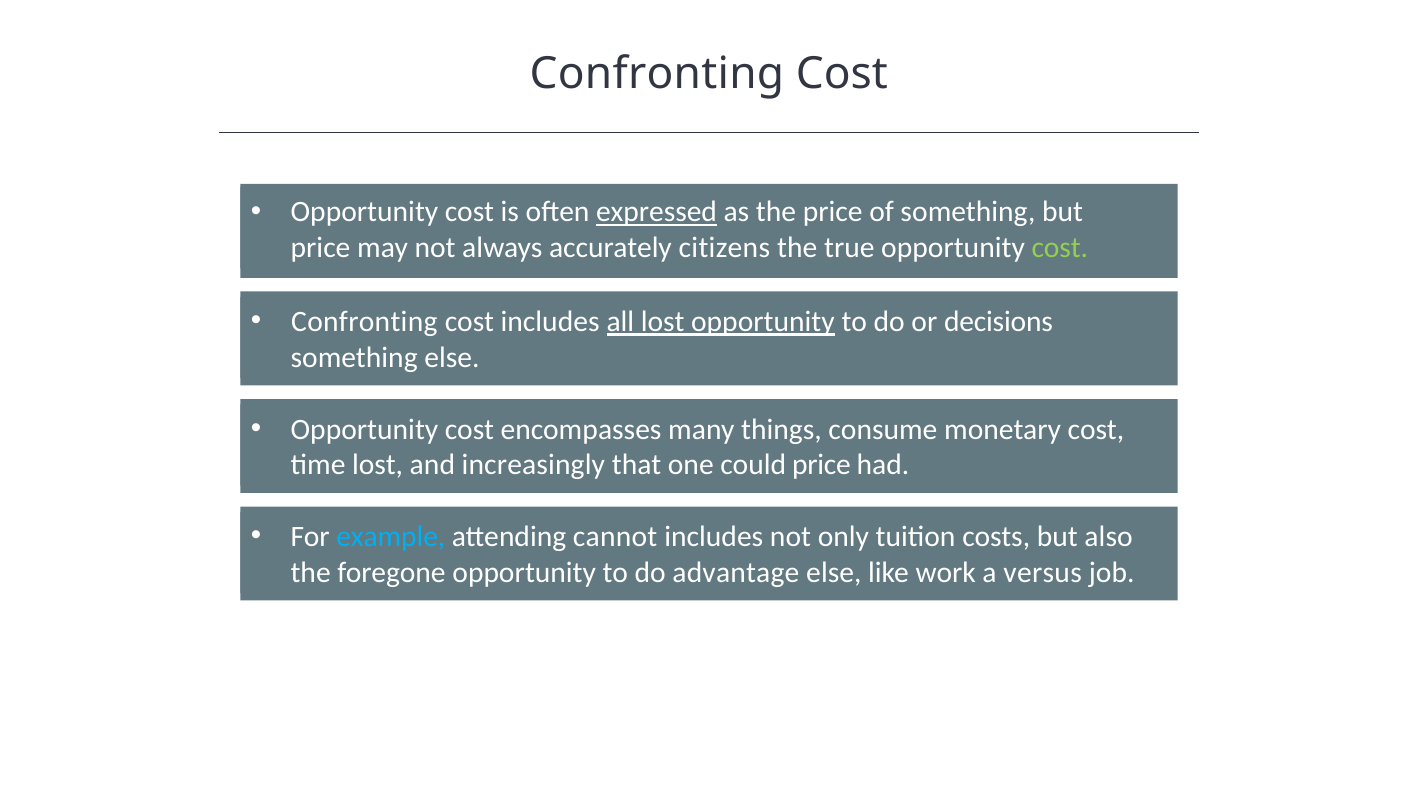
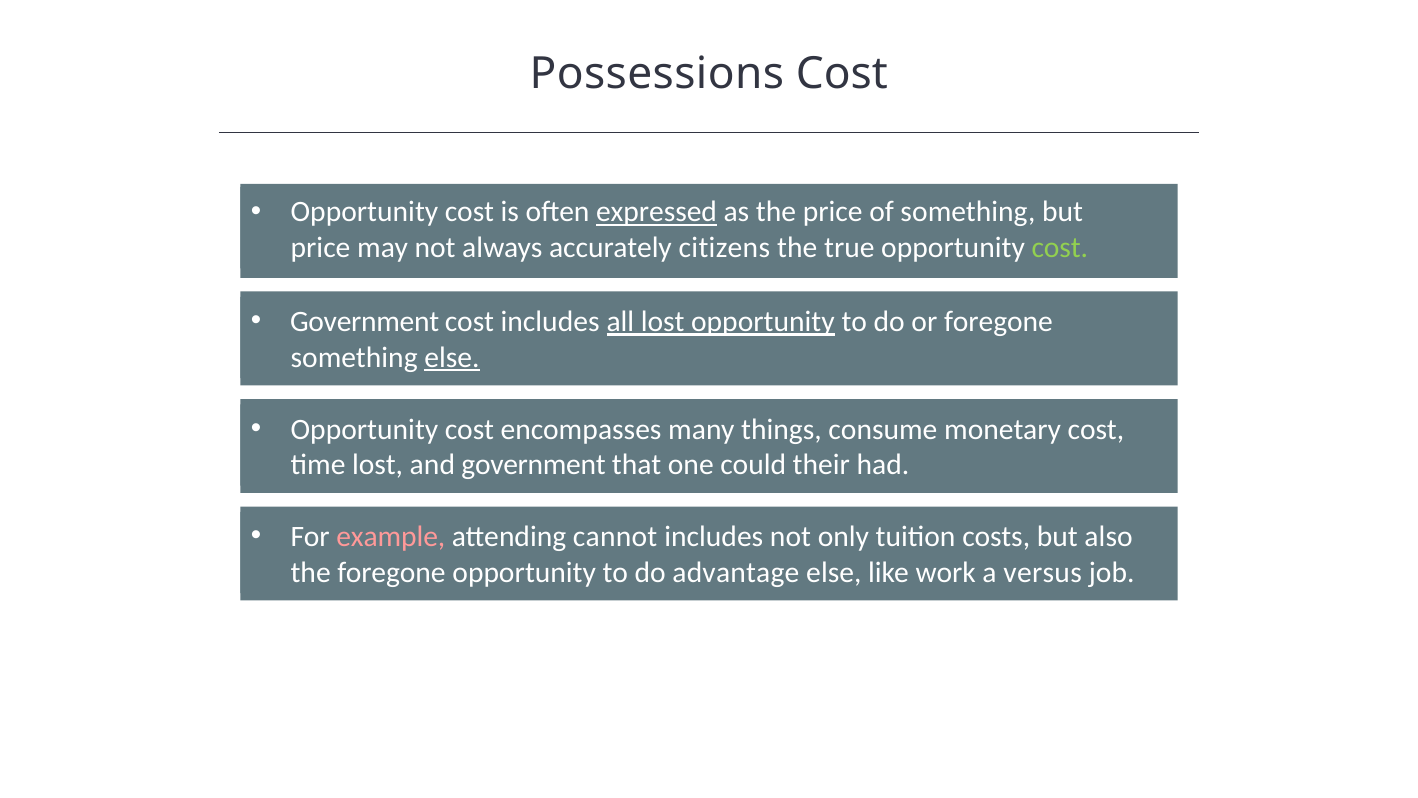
Confronting: Confronting -> Possessions (657, 74)
Confronting: Confronting -> Government (365, 322)
or decisions: decisions -> foregone (998, 322)
else underline: none -> present (452, 357)
and increasingly: increasingly -> government (534, 465)
could price: price -> their (821, 465)
example colour: light blue -> pink (391, 537)
